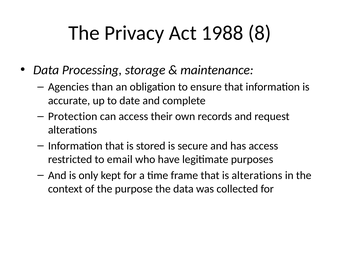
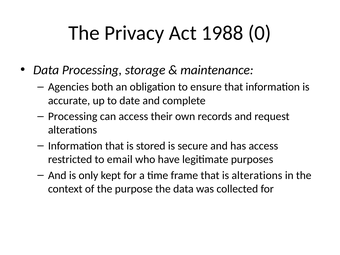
8: 8 -> 0 (260, 33)
than: than -> both (102, 87)
Protection: Protection -> Processing (73, 116)
